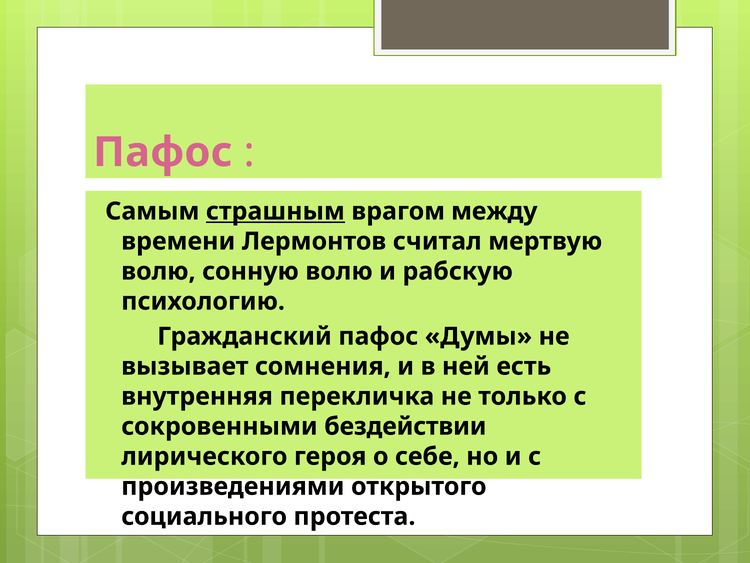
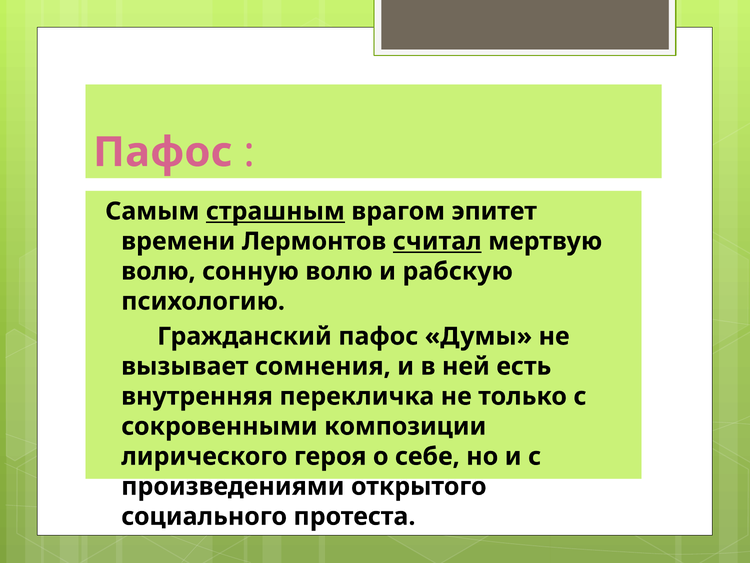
между: между -> эпитет (494, 211)
считал underline: none -> present (437, 241)
бездействии: бездействии -> композиции (405, 426)
